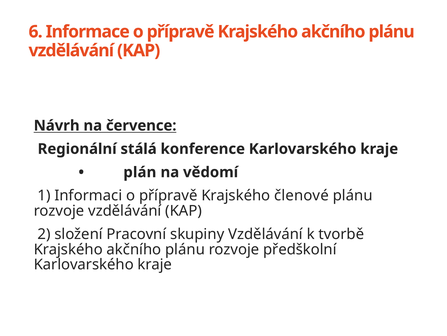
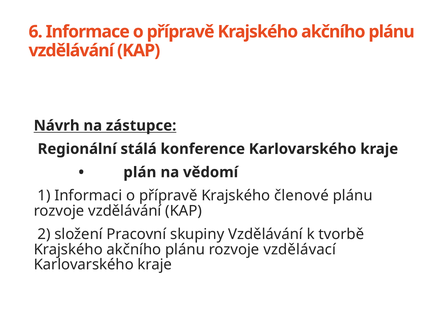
července: července -> zástupce (141, 125)
předškolní: předškolní -> vzdělávací (300, 249)
